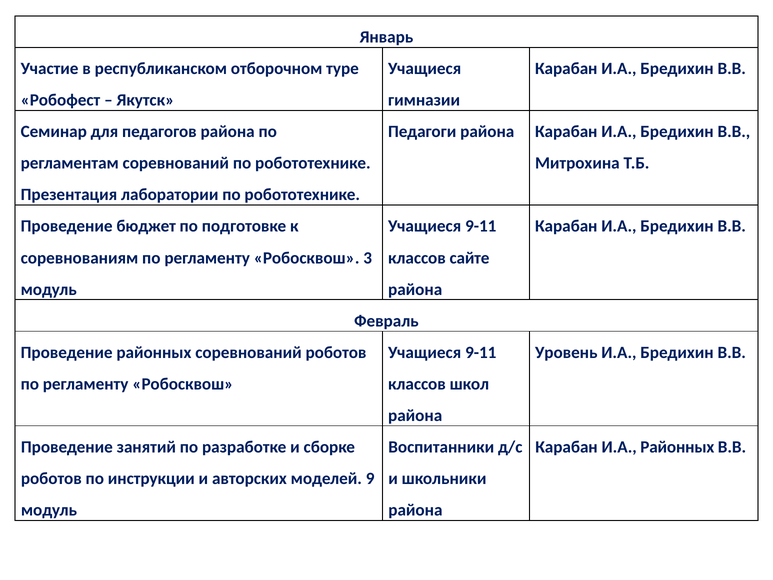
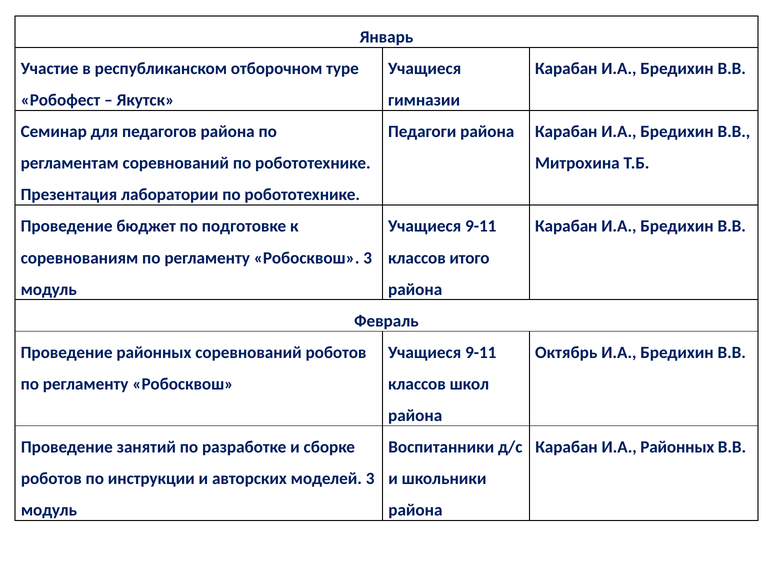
сайте: сайте -> итого (469, 258)
Уровень: Уровень -> Октябрь (566, 352)
моделей 9: 9 -> 3 (370, 478)
